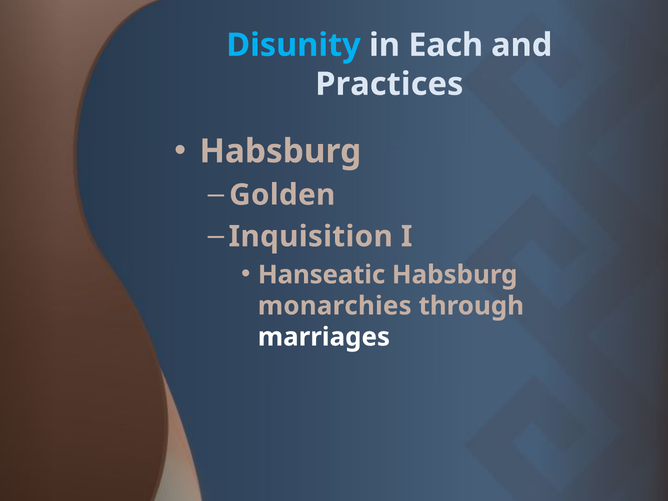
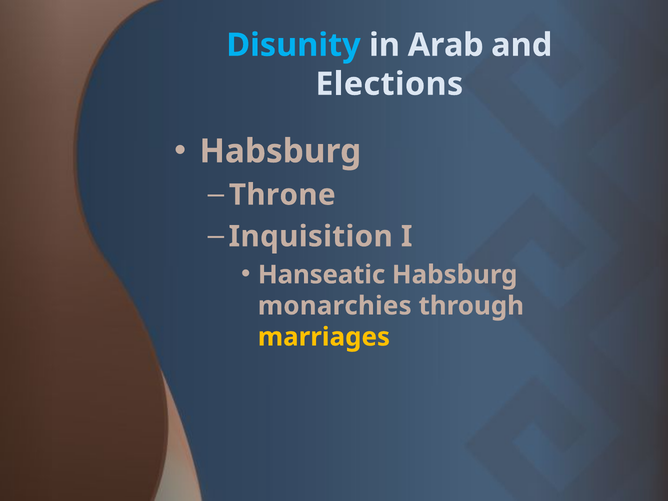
Each: Each -> Arab (446, 45)
Practices: Practices -> Elections (389, 84)
Golden: Golden -> Throne (282, 195)
marriages colour: white -> yellow (324, 337)
